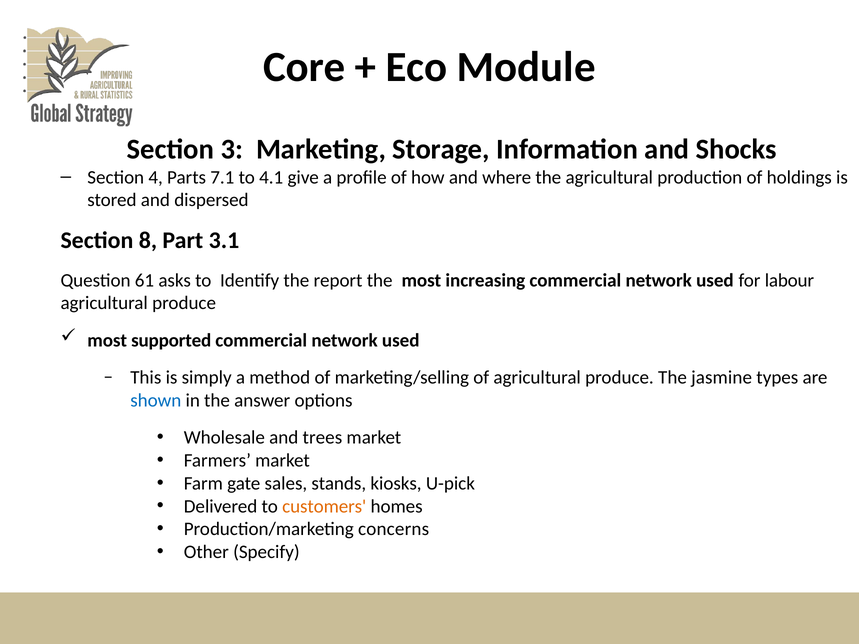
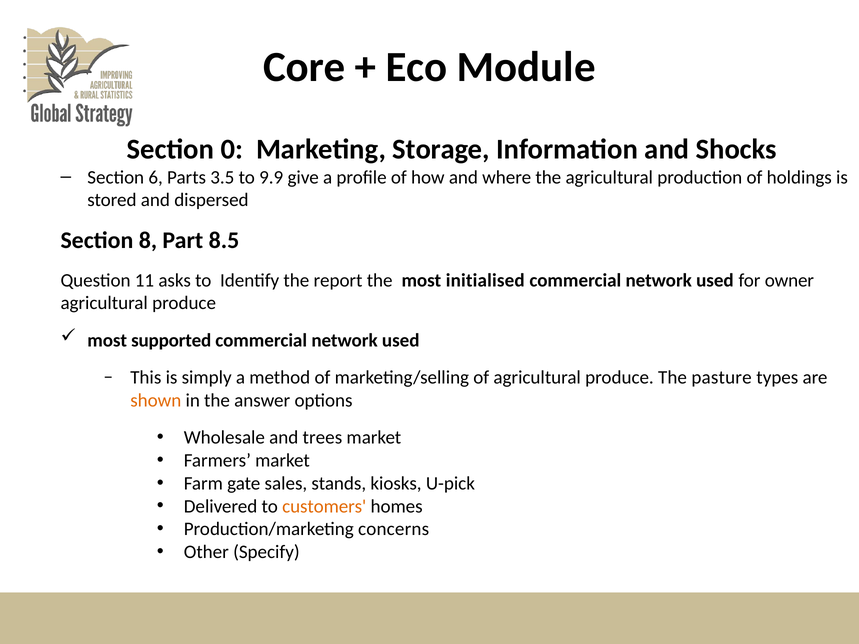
3: 3 -> 0 (232, 149)
4: 4 -> 6 (156, 177)
7.1: 7.1 -> 3.5 (222, 177)
4.1: 4.1 -> 9.9 (271, 177)
3.1: 3.1 -> 8.5 (224, 241)
61: 61 -> 11 (144, 280)
increasing: increasing -> initialised (485, 280)
labour: labour -> owner (789, 280)
jasmine: jasmine -> pasture (722, 378)
shown colour: blue -> orange (156, 401)
